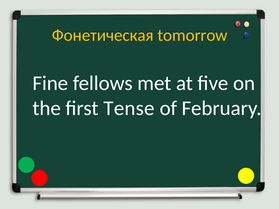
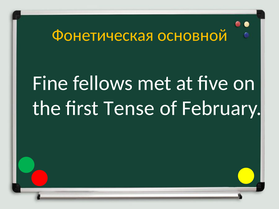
tomorrow: tomorrow -> основной (193, 35)
